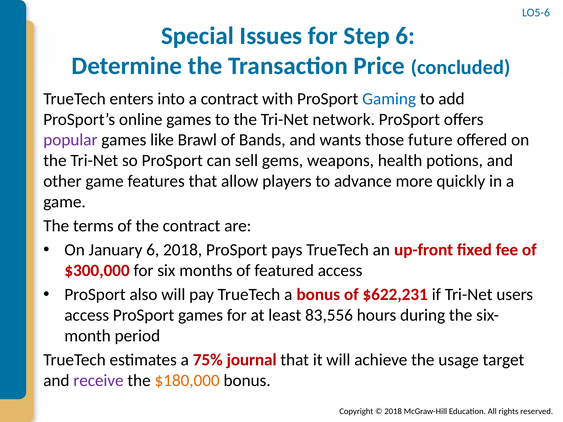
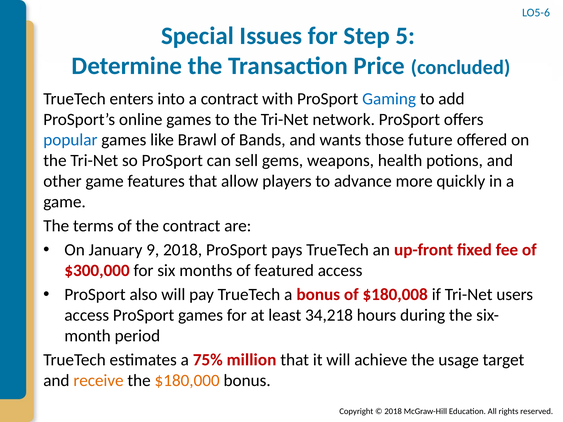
Step 6: 6 -> 5 (405, 36)
popular colour: purple -> blue (70, 140)
January 6: 6 -> 9 (153, 250)
$622,231: $622,231 -> $180,008 (395, 295)
83,556: 83,556 -> 34,218 (329, 315)
journal: journal -> million (252, 360)
receive colour: purple -> orange (98, 381)
